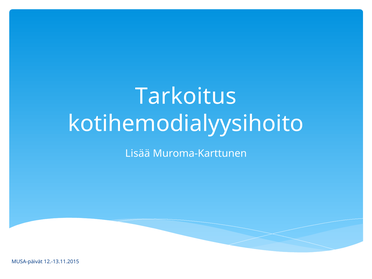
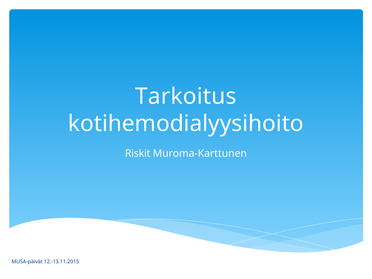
Lisää: Lisää -> Riskit (138, 153)
